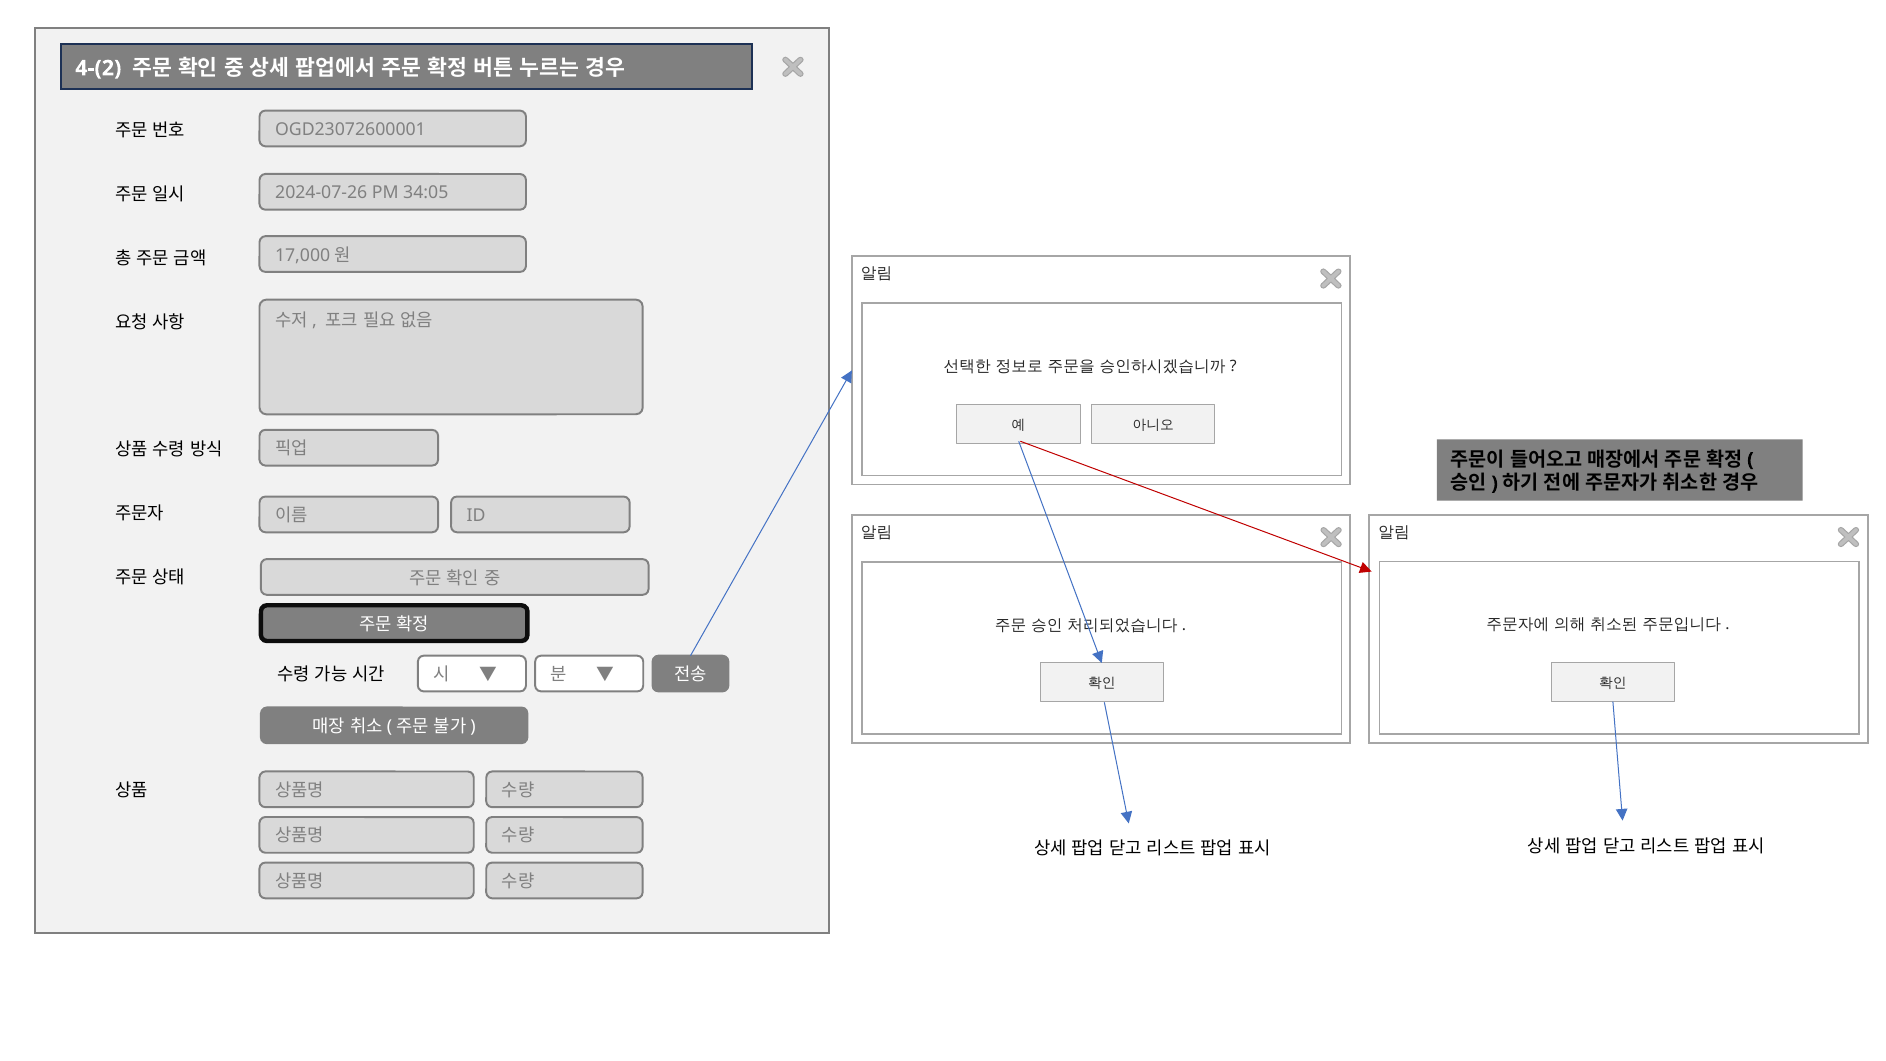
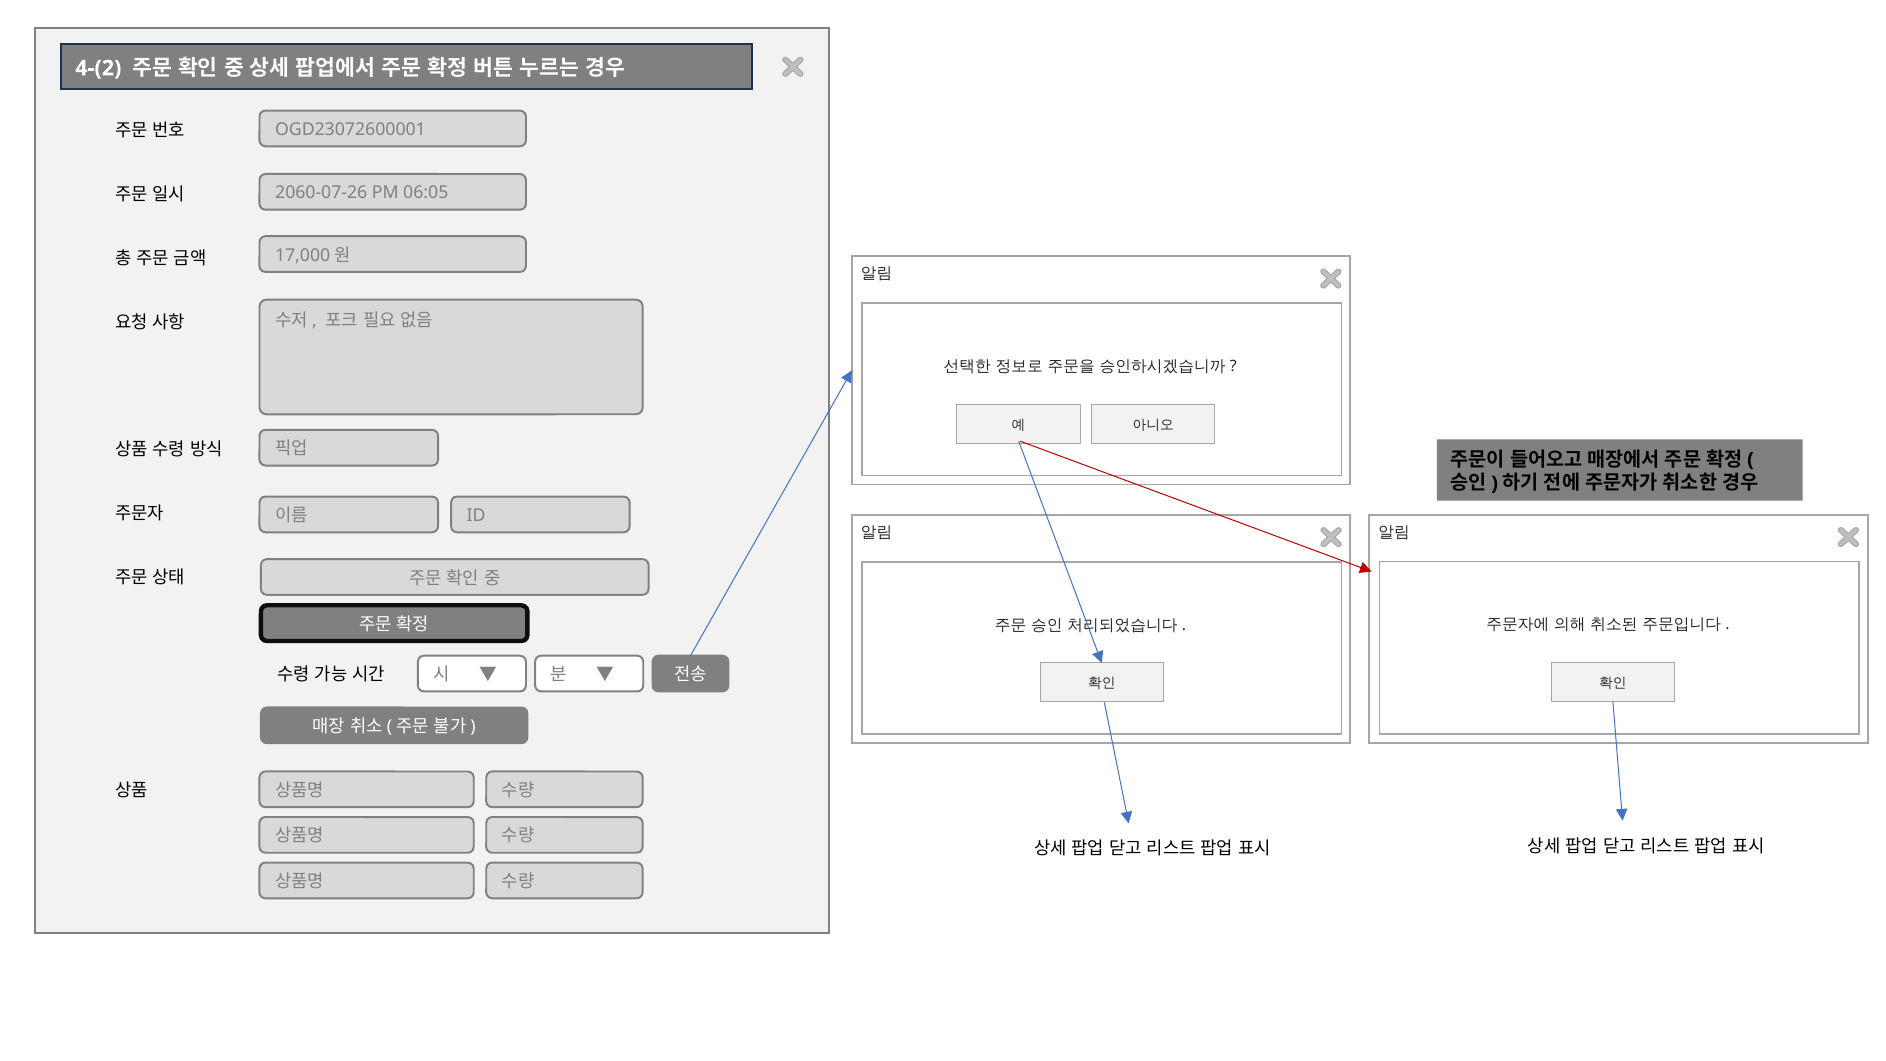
2024-07-26: 2024-07-26 -> 2060-07-26 (321, 193)
34:05: 34:05 -> 06:05 (426, 193)
